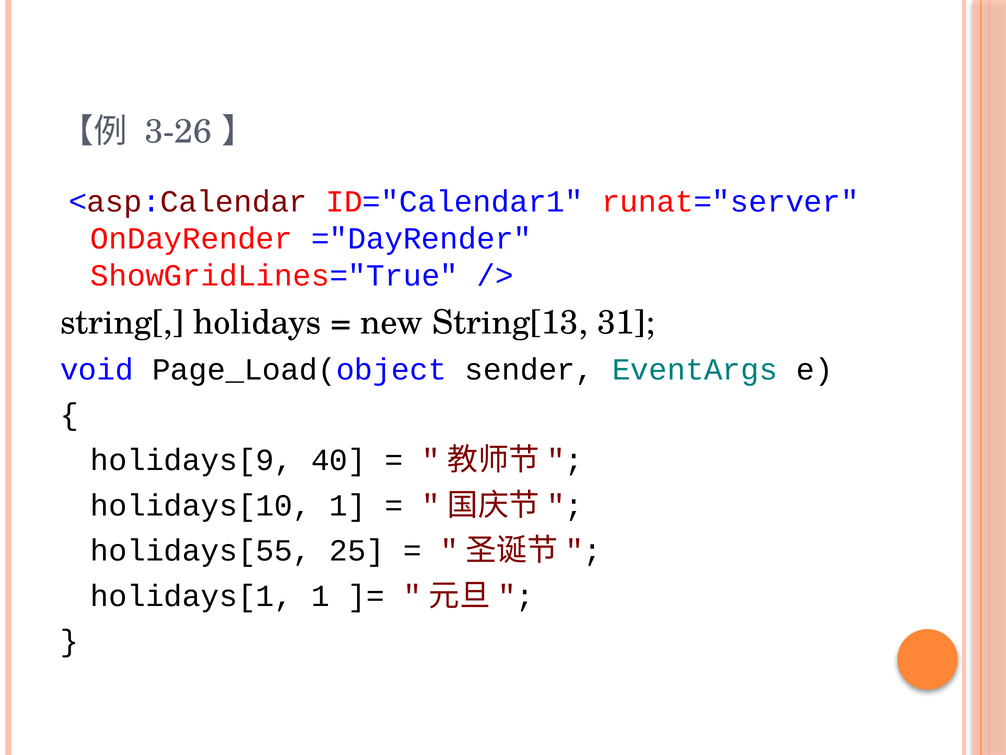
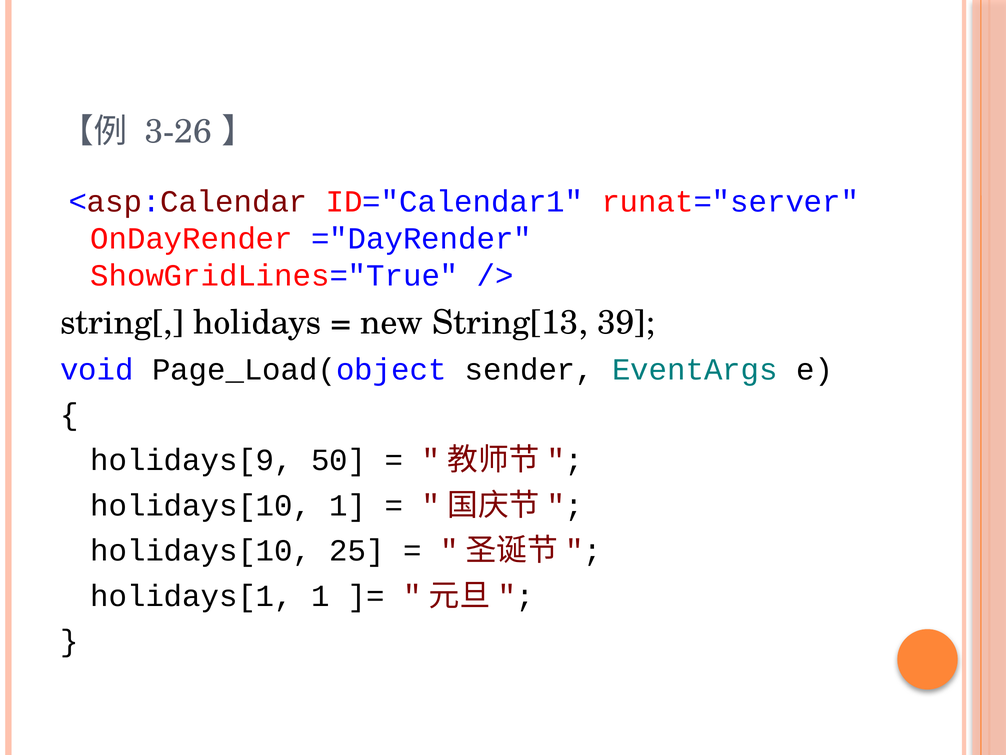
31: 31 -> 39 (626, 322)
40: 40 -> 50 (339, 460)
holidays[55: holidays[55 -> holidays[10 (201, 550)
